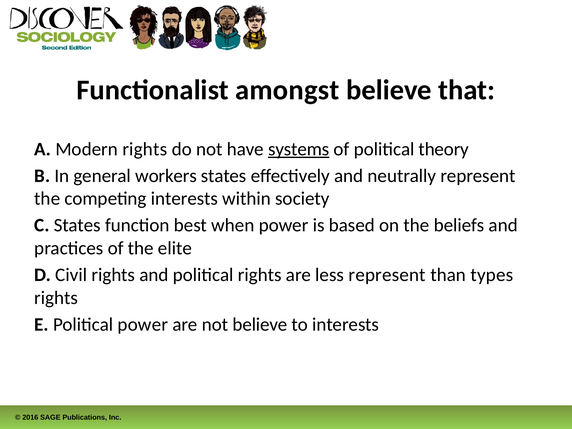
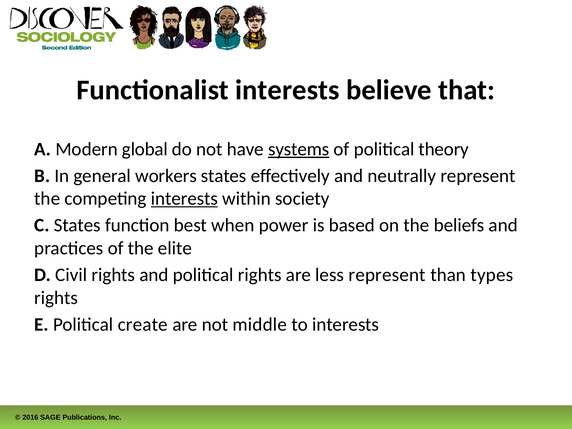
Functionalist amongst: amongst -> interests (287, 90)
Modern rights: rights -> global (145, 149)
interests underline: none -> present (184, 199)
Political power: power -> create (143, 324)
not believe: believe -> middle (260, 324)
